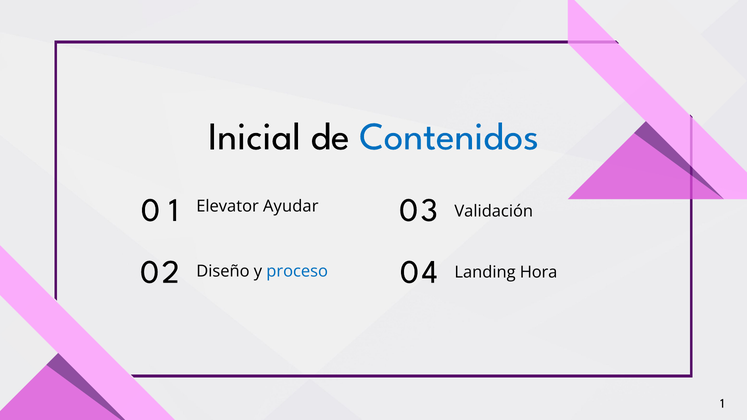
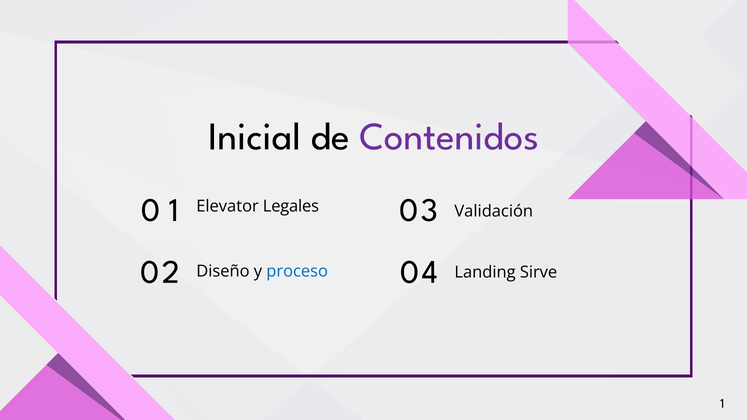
Contenidos colour: blue -> purple (449, 137)
Ayudar: Ayudar -> Legales (291, 207)
Hora: Hora -> Sirve (539, 272)
